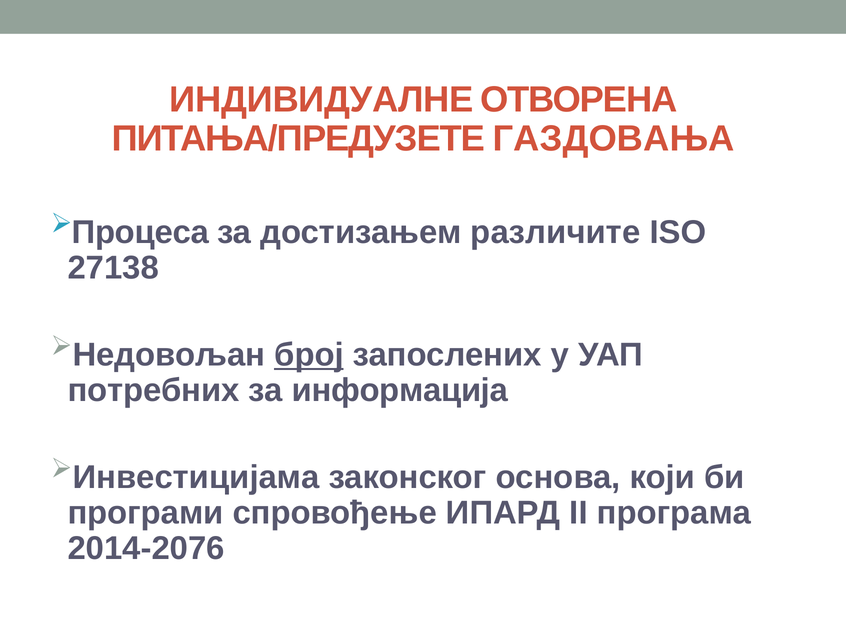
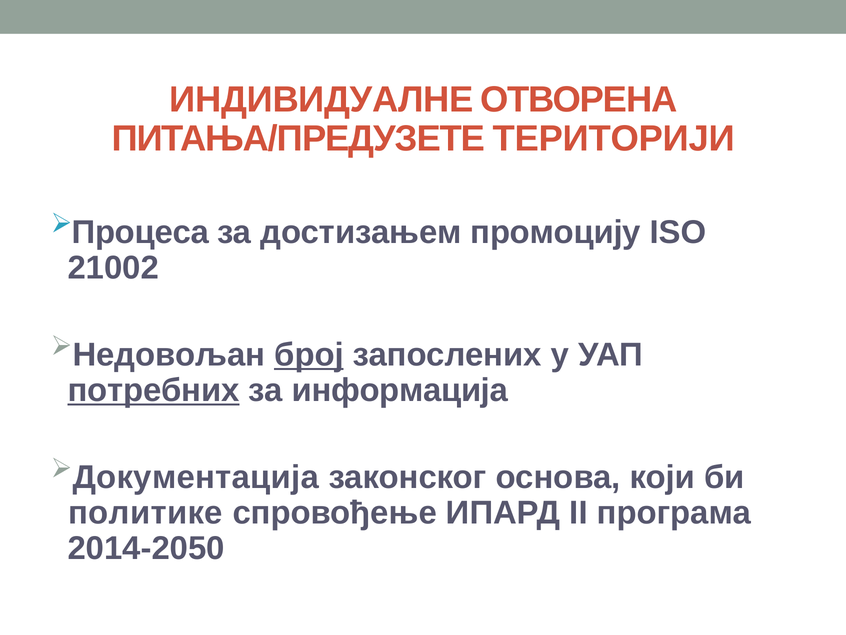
ГАЗДОВАЊА: ГАЗДОВАЊА -> ТЕРИТОРИЈИ (614, 139)
различите: различите -> промоцију (556, 232)
27138: 27138 -> 21002 (113, 268)
потребних underline: none -> present (154, 390)
Инвестицијама: Инвестицијама -> Документација (196, 477)
програми: програми -> политике (145, 513)
2014-2076: 2014-2076 -> 2014-2050 (146, 548)
